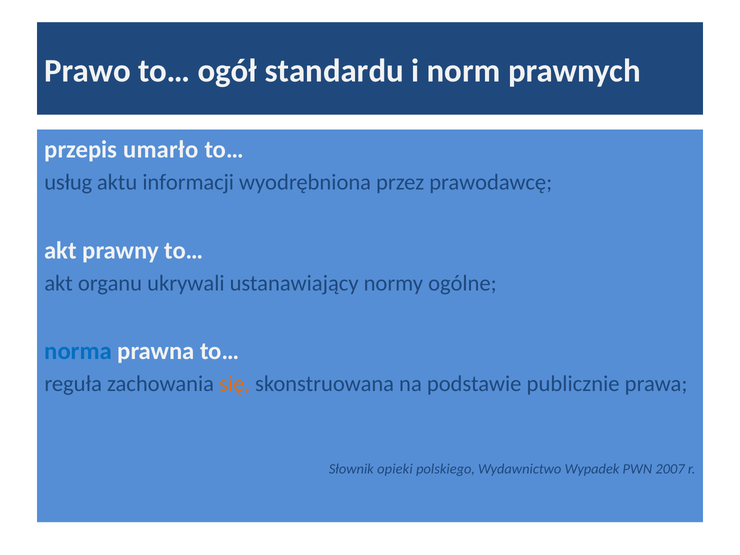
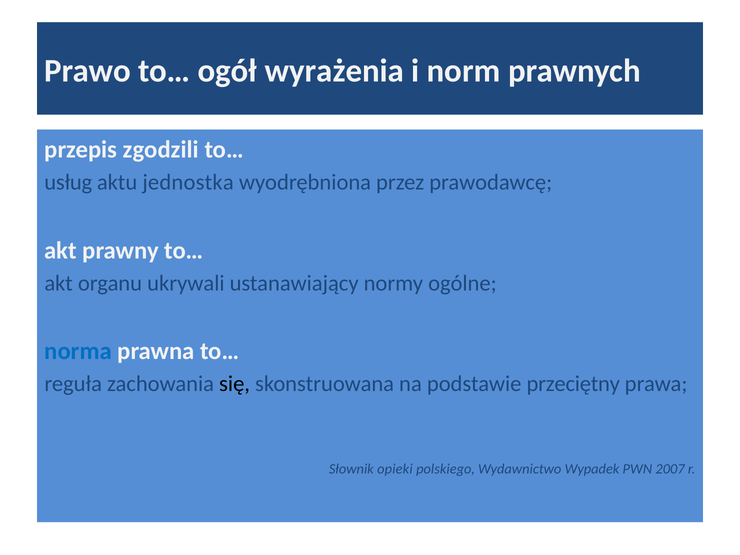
standardu: standardu -> wyrażenia (334, 71)
umarło: umarło -> zgodzili (161, 150)
informacji: informacji -> jednostka (188, 182)
się colour: orange -> black (235, 384)
publicznie: publicznie -> przeciętny (573, 384)
